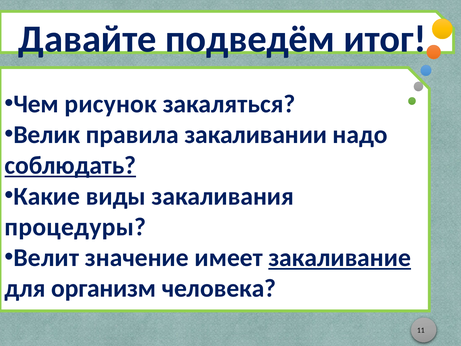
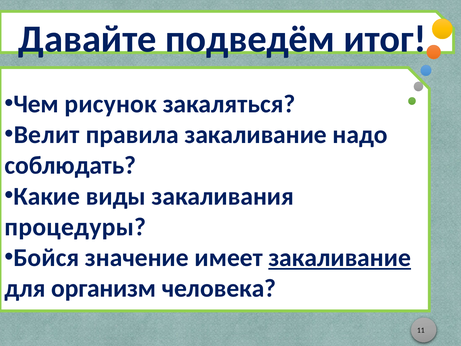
Велик: Велик -> Велит (47, 135)
правила закаливании: закаливании -> закаливание (256, 135)
соблюдать underline: present -> none (70, 165)
Велит: Велит -> Бойся (46, 258)
